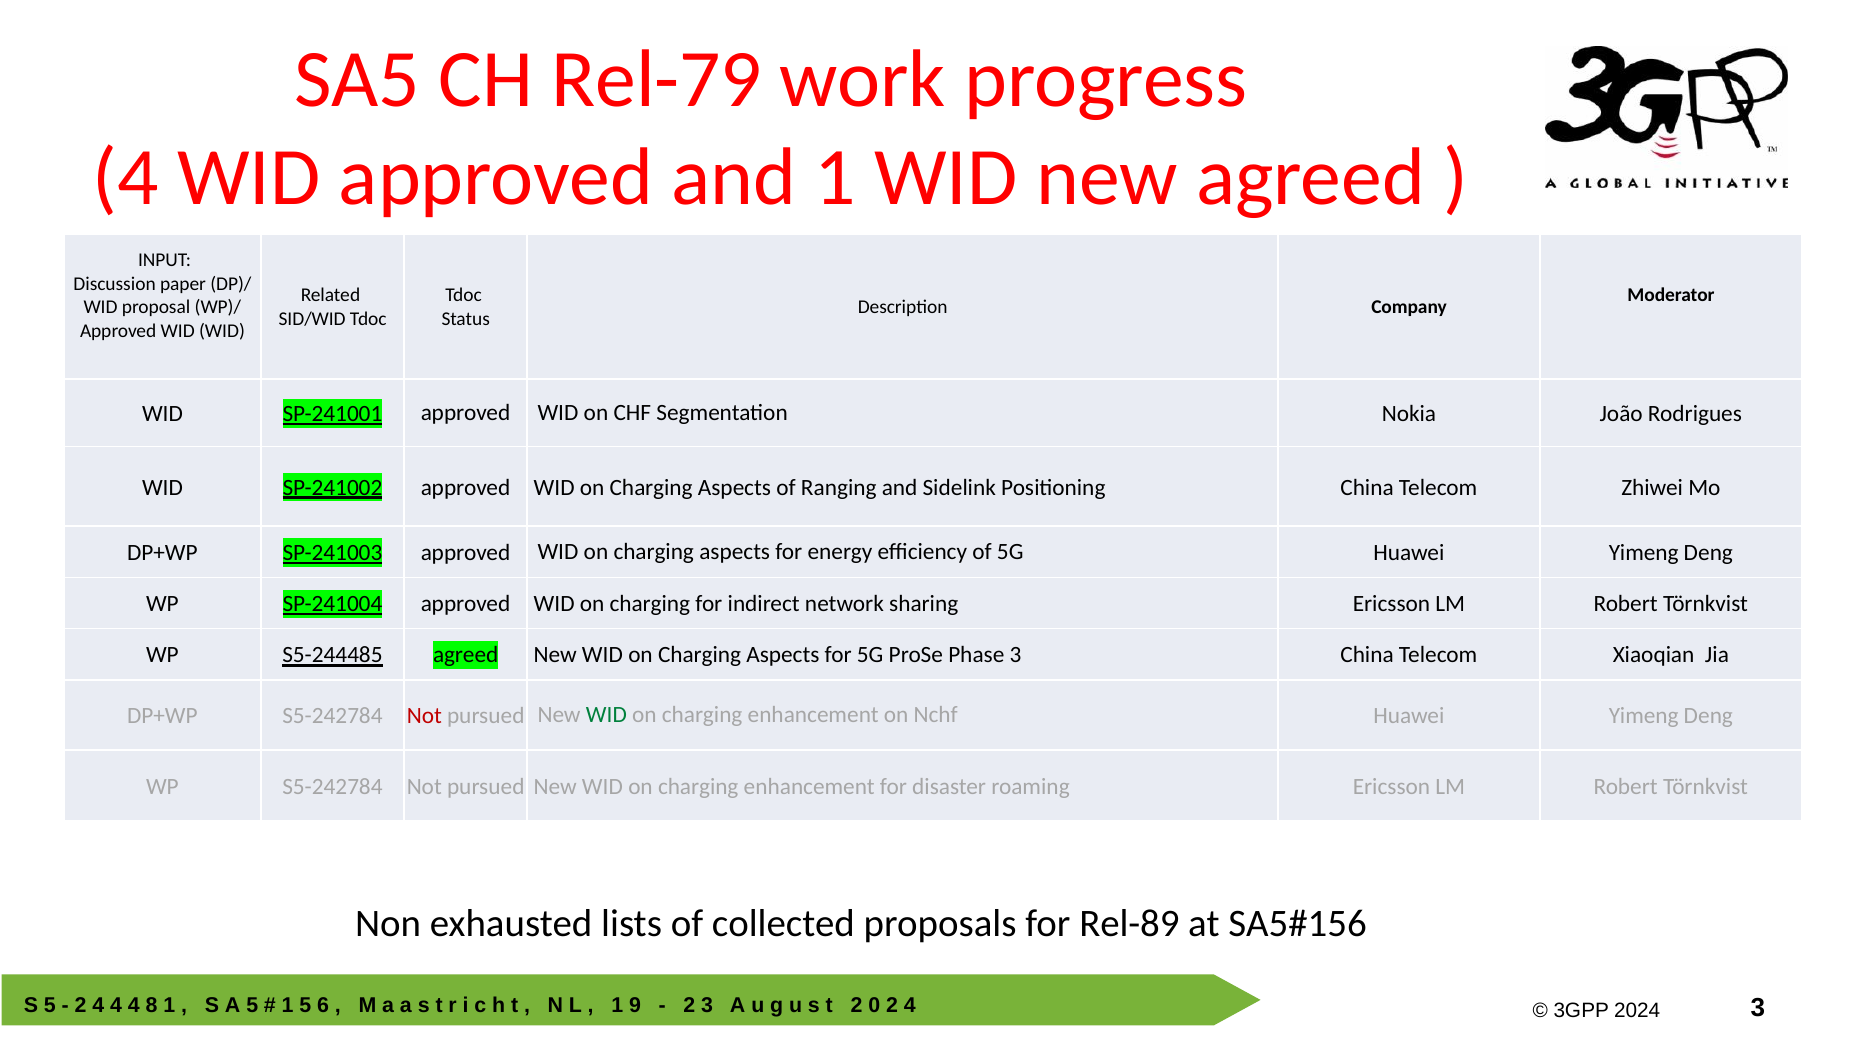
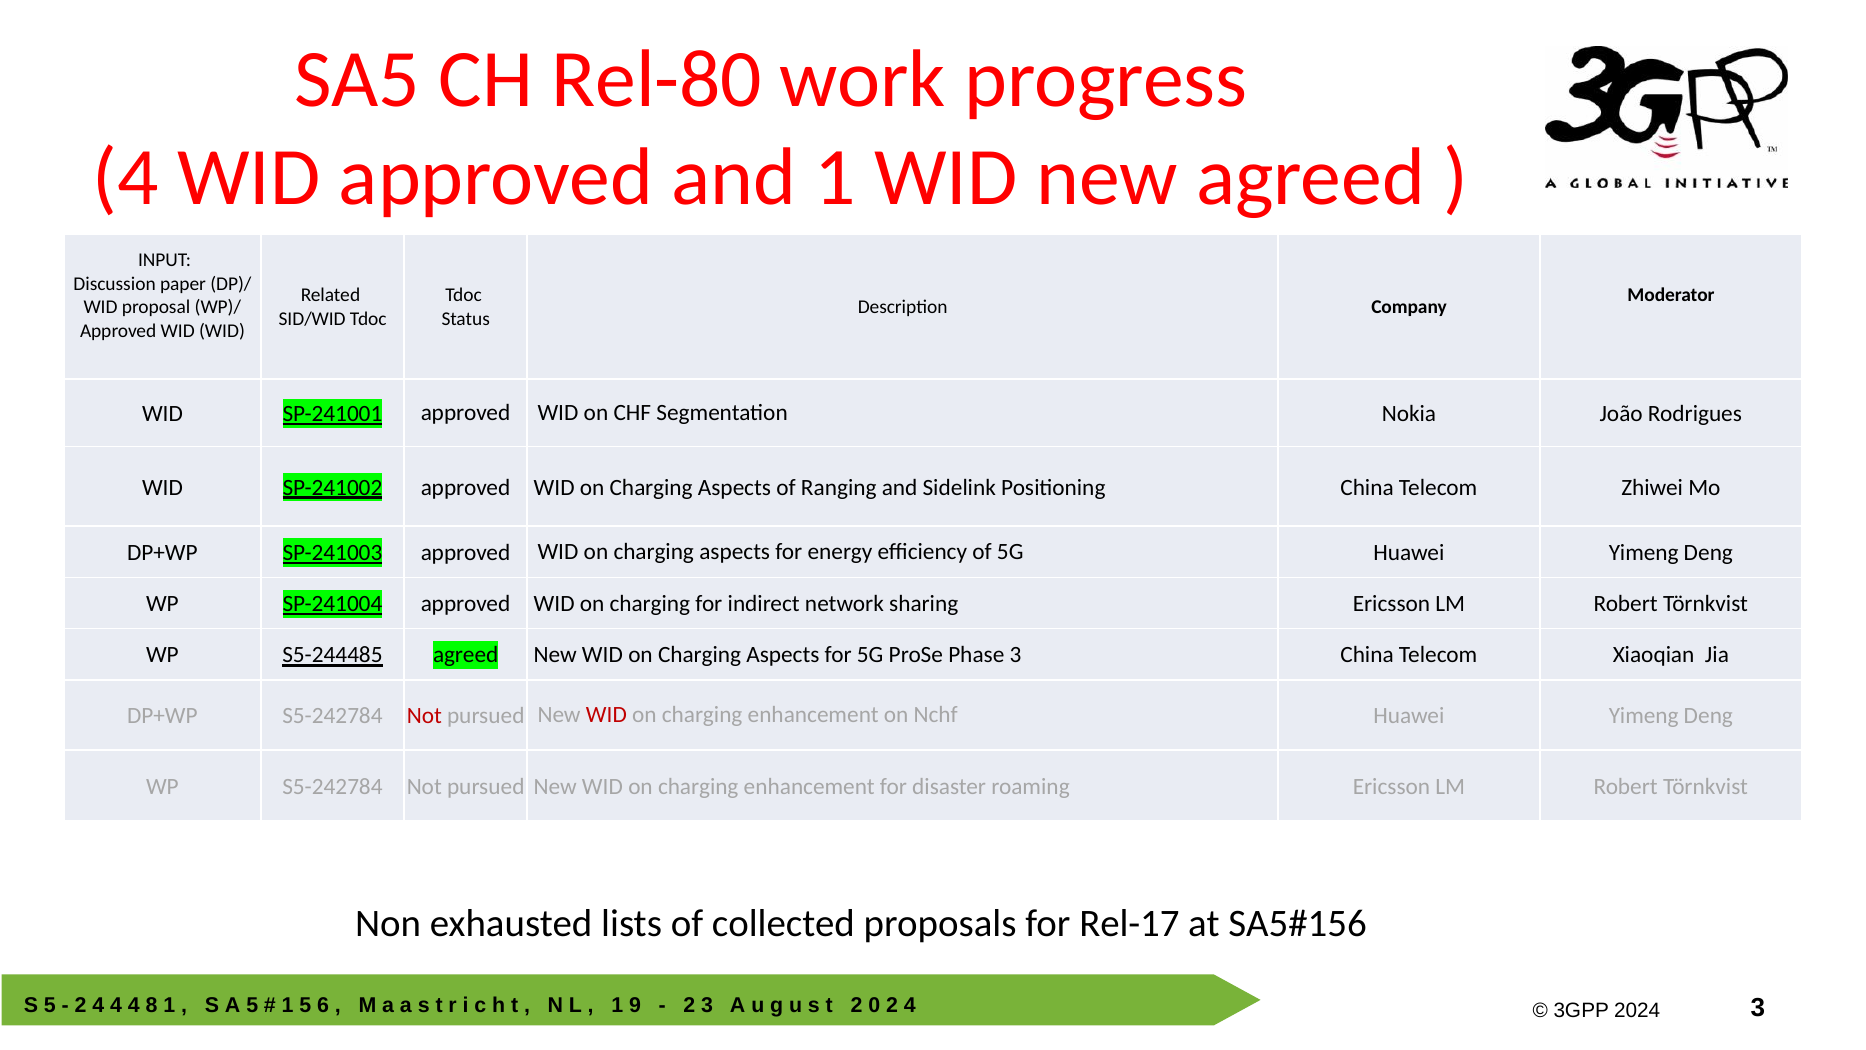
Rel-79: Rel-79 -> Rel-80 (657, 79)
WID colour: green -> red (606, 715)
Rel-89: Rel-89 -> Rel-17 (1129, 923)
